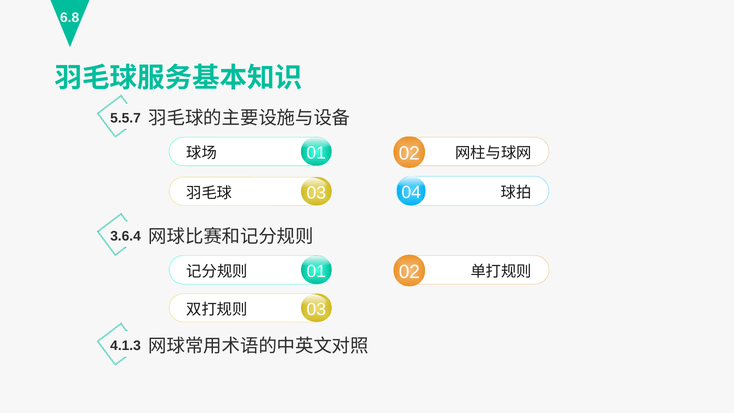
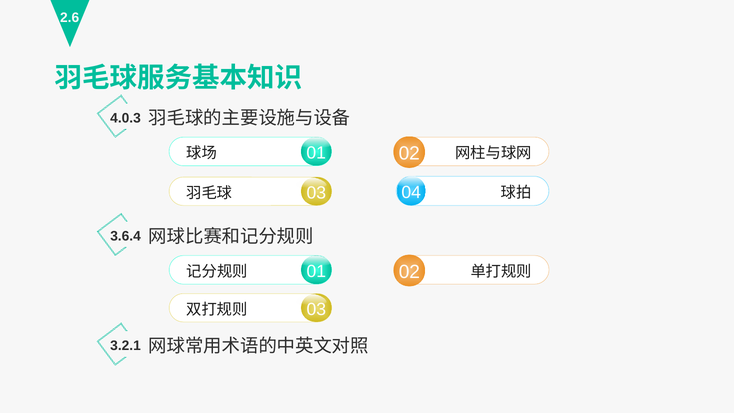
6.8: 6.8 -> 2.6 (70, 18)
5.5.7: 5.5.7 -> 4.0.3 (126, 118)
4.1.3: 4.1.3 -> 3.2.1 (126, 346)
